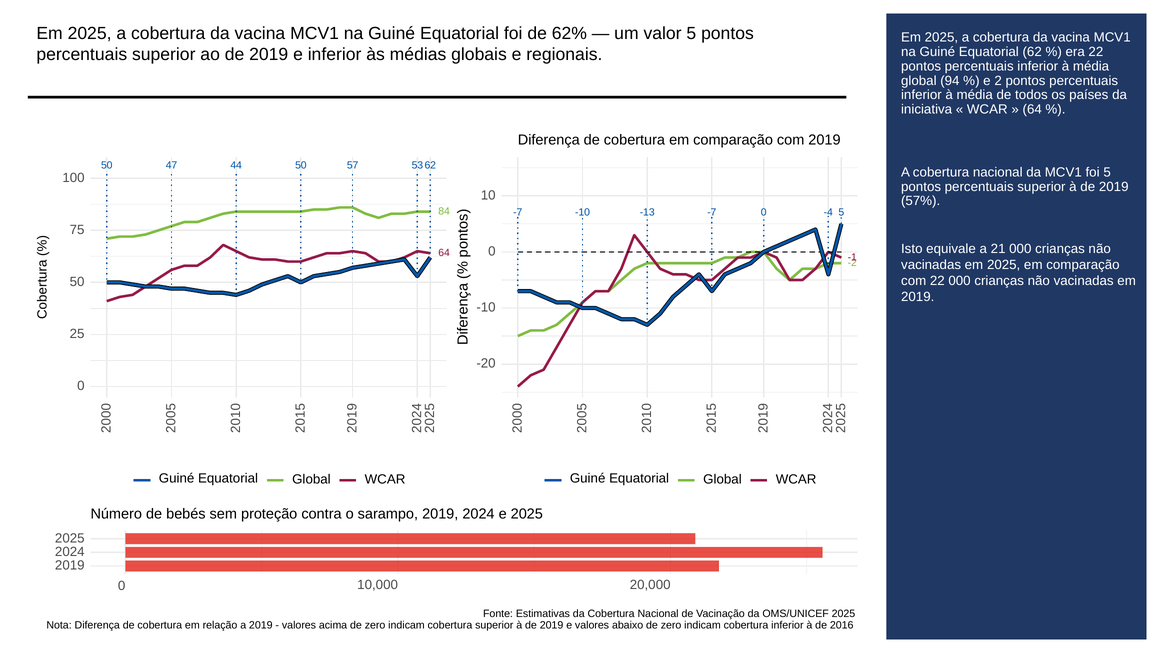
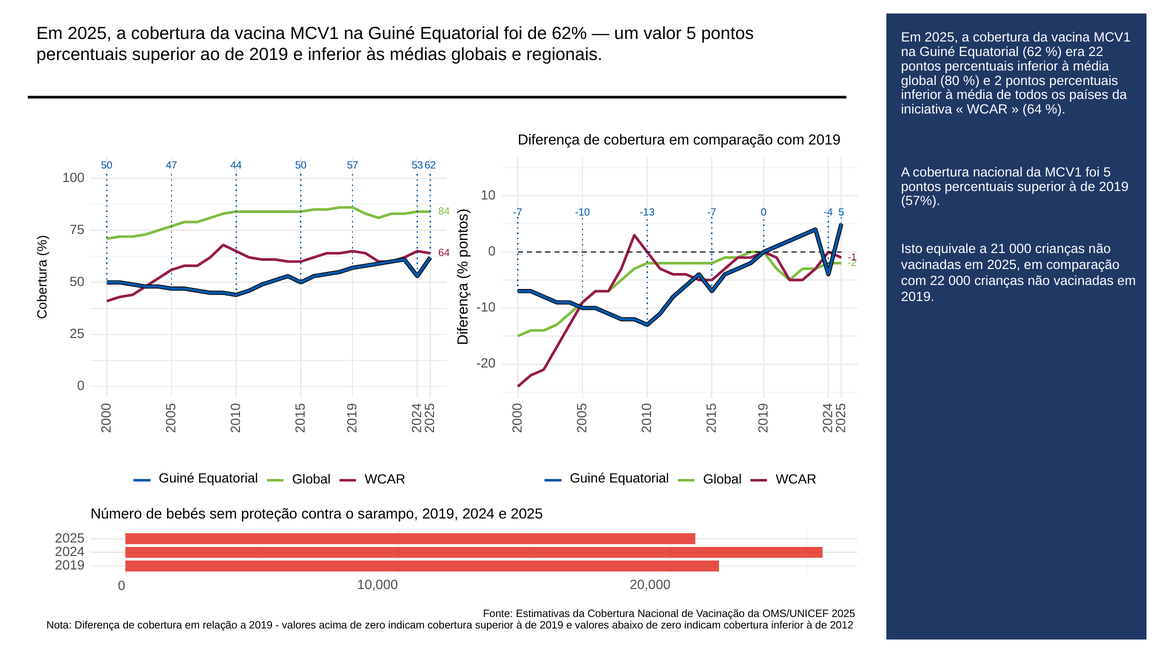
94: 94 -> 80 (950, 81)
2016: 2016 -> 2012 (842, 625)
